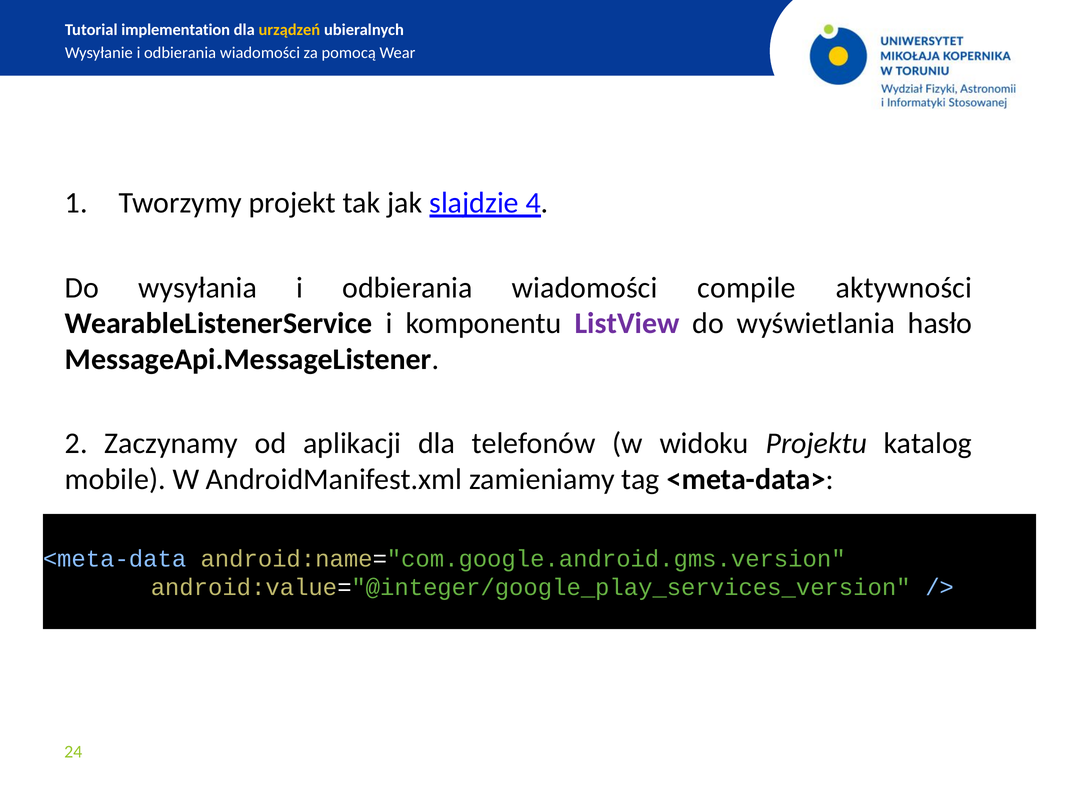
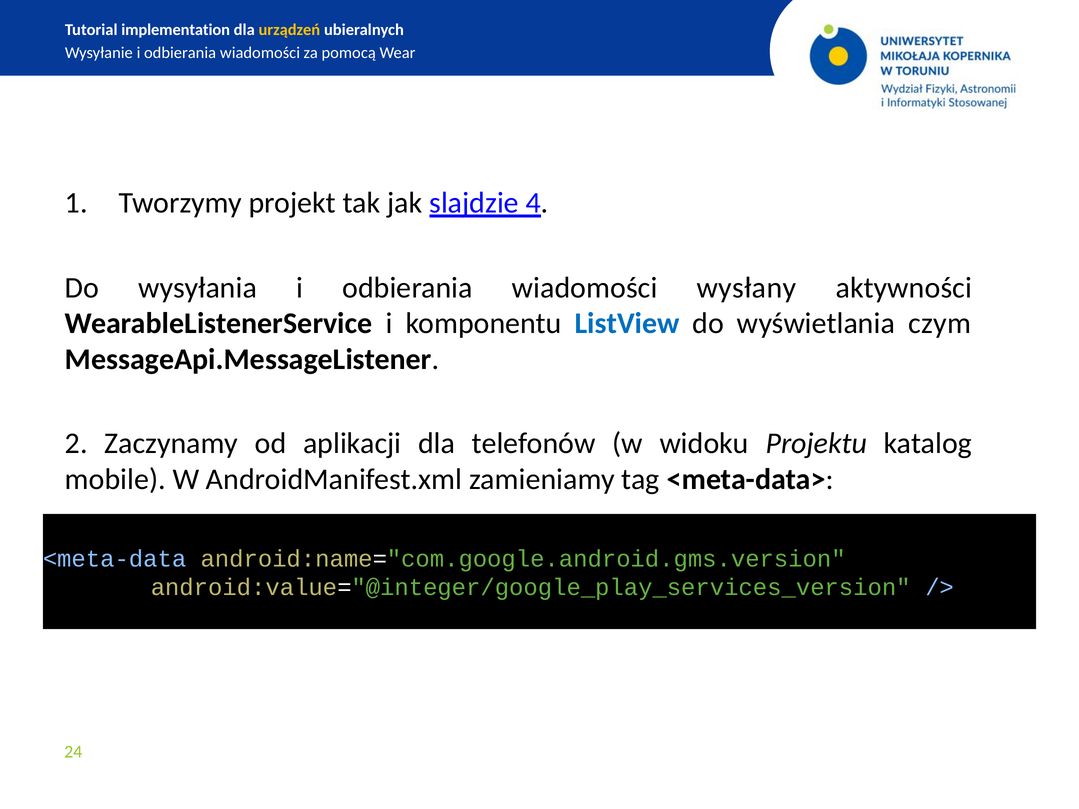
compile: compile -> wysłany (746, 288)
ListView colour: purple -> blue (627, 324)
hasło: hasło -> czym (940, 324)
